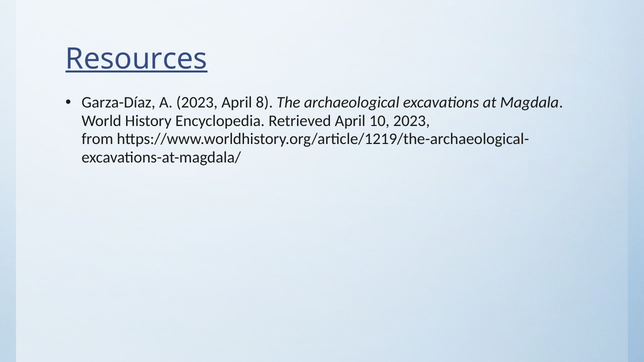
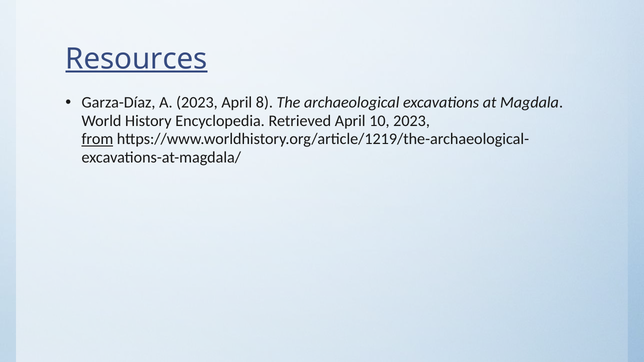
from underline: none -> present (97, 139)
